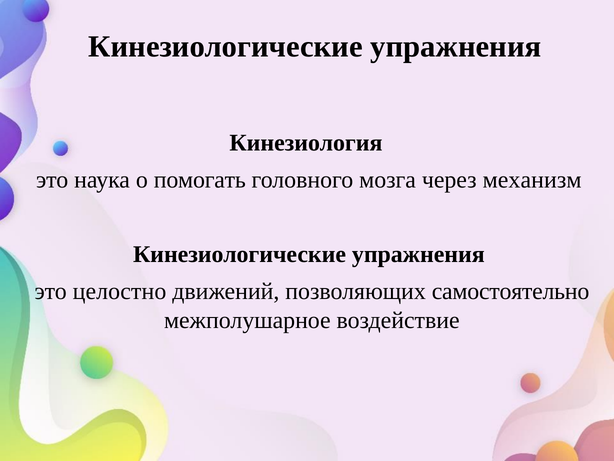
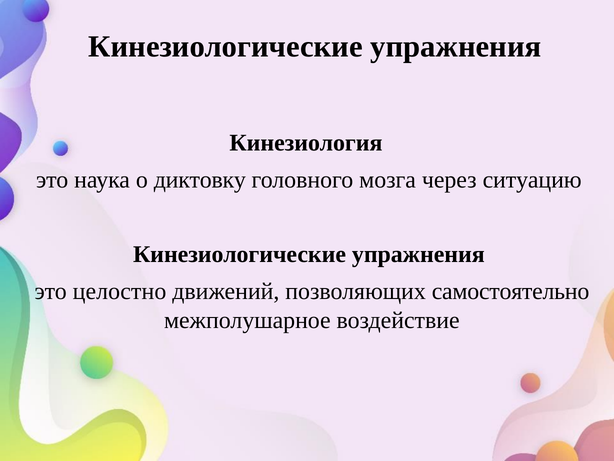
помогать: помогать -> диктовку (200, 180)
механизм: механизм -> ситуацию (532, 180)
